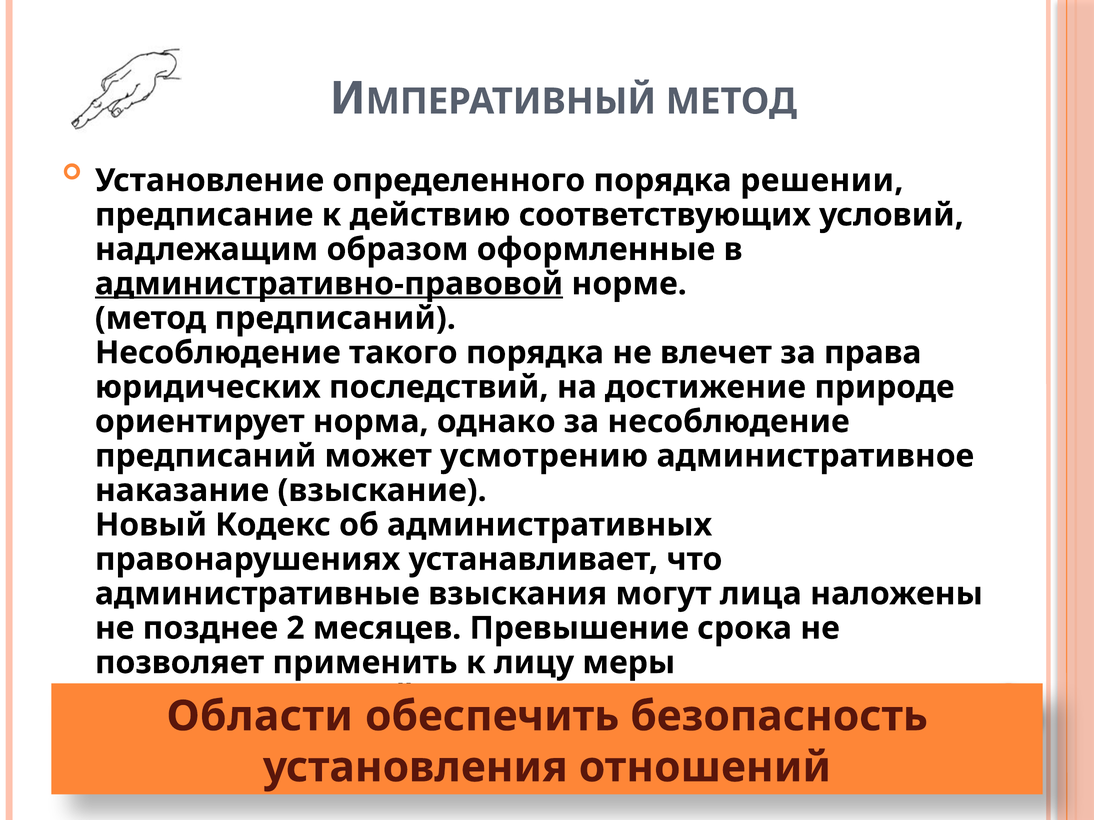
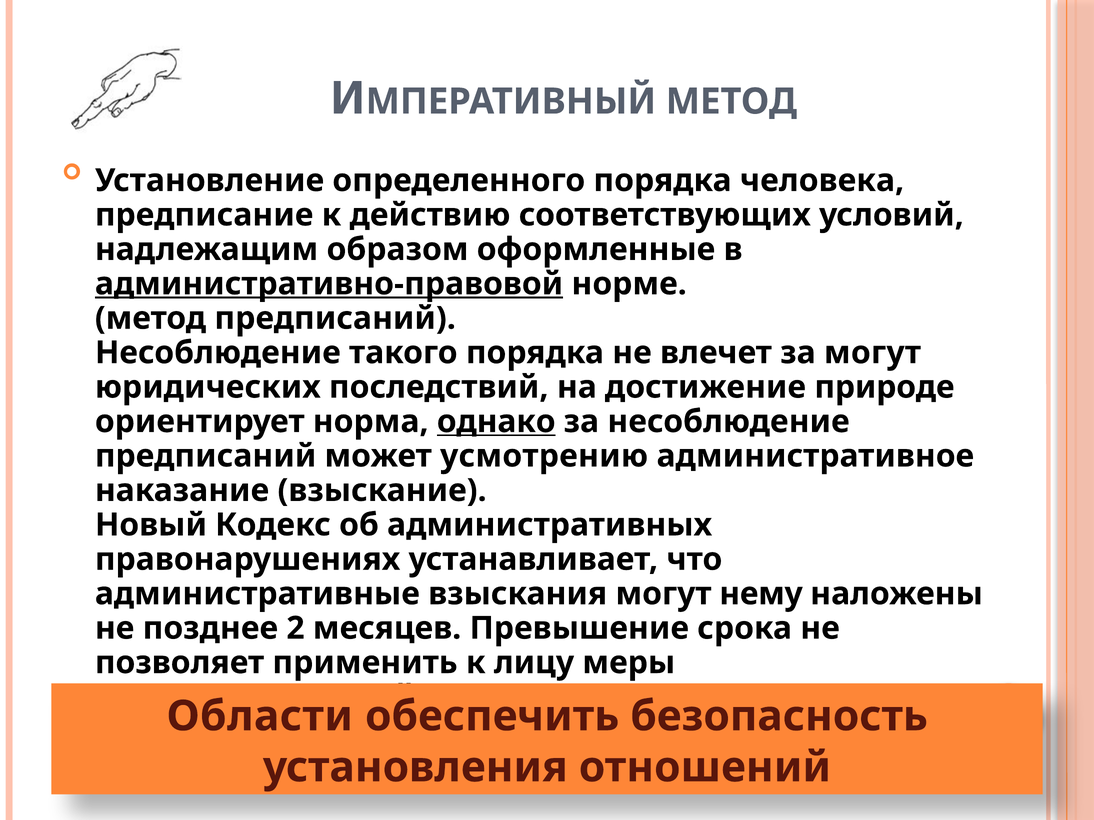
решении: решении -> человека (822, 181)
за права: права -> могут (872, 353)
однако underline: none -> present (496, 422)
лица: лица -> нему (761, 594)
